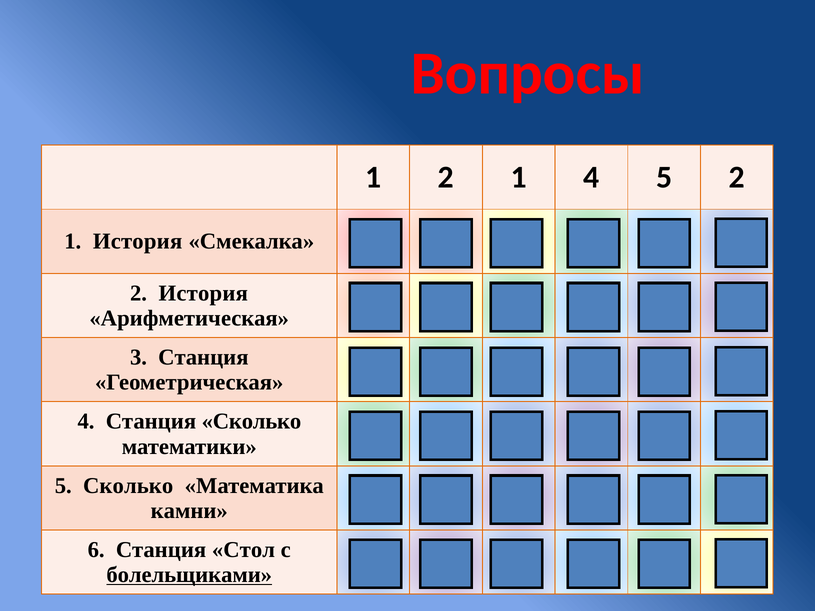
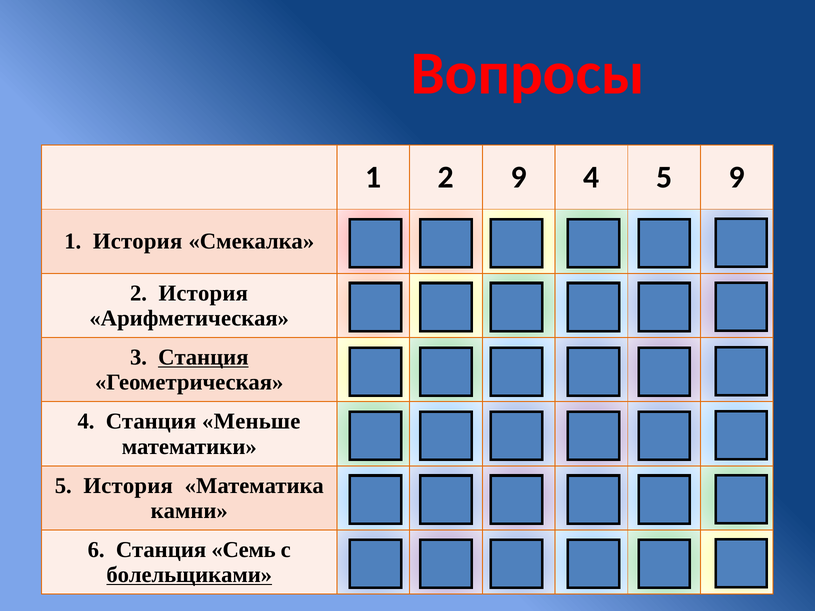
1 2 1: 1 -> 9 (519, 178)
5 2: 2 -> 9 (737, 178)
Станция underline: none -> present (203, 357)
Станция Сколько: Сколько -> Меньше (251, 422)
5 Сколько: Сколько -> История (128, 486)
Стол: Стол -> Семь (244, 550)
